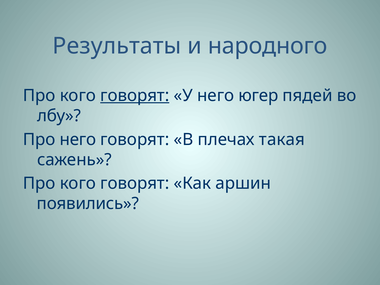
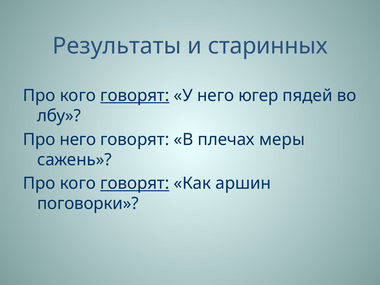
народного: народного -> старинных (268, 46)
такая: такая -> меры (282, 139)
говорят underline: none -> present (135, 183)
появились: появились -> поговорки (88, 204)
